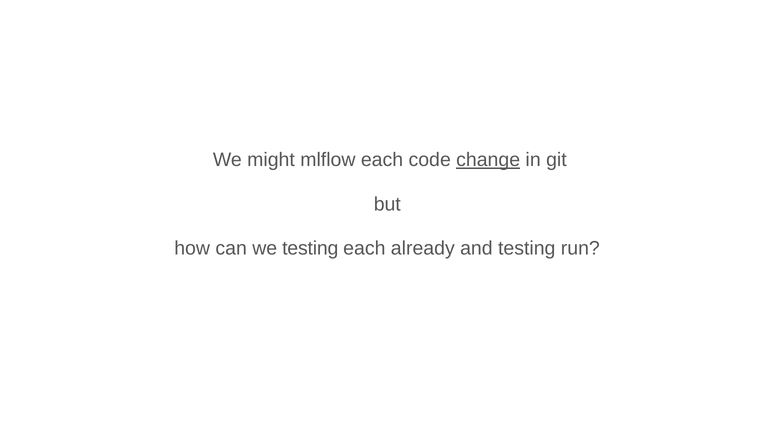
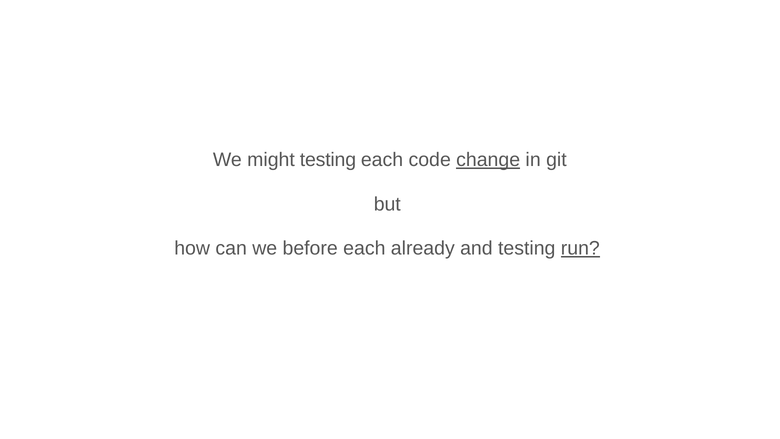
might mlflow: mlflow -> testing (328, 160)
we testing: testing -> before (310, 248)
run underline: none -> present (580, 248)
